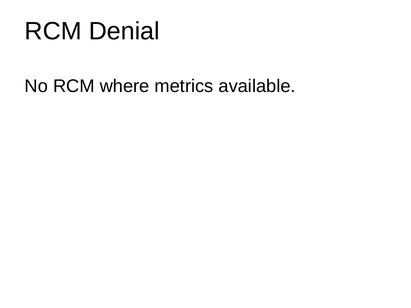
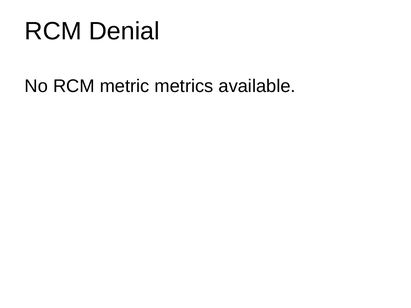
where: where -> metric (125, 86)
